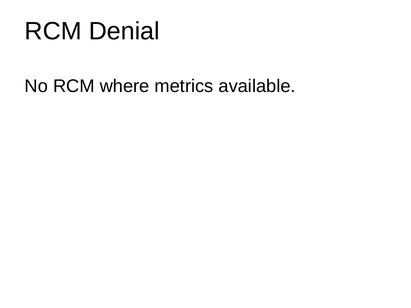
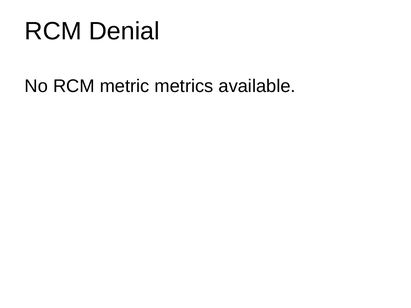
where: where -> metric (125, 86)
